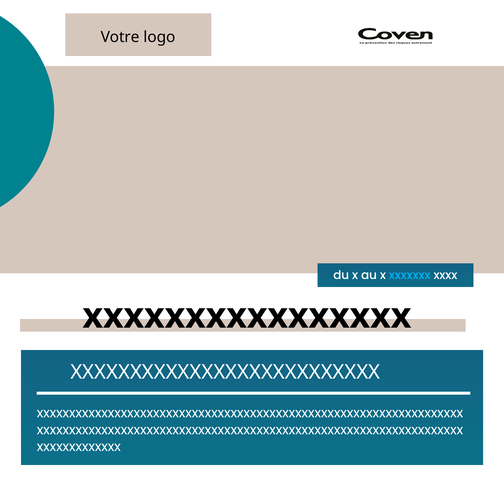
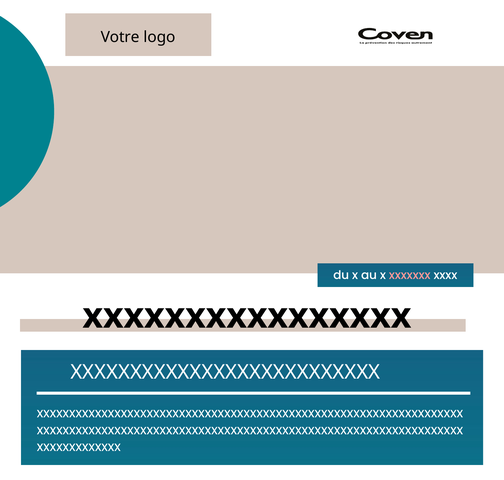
xxxxxxx colour: light blue -> pink (410, 276)
